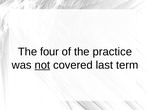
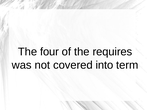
practice: practice -> requires (112, 52)
not underline: present -> none (42, 65)
last: last -> into (104, 65)
